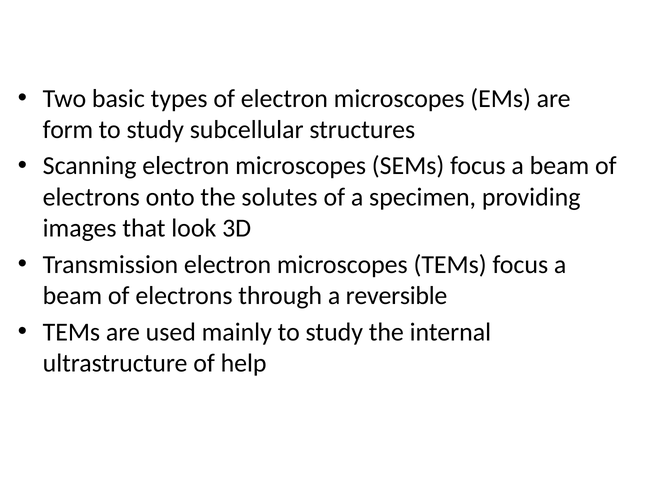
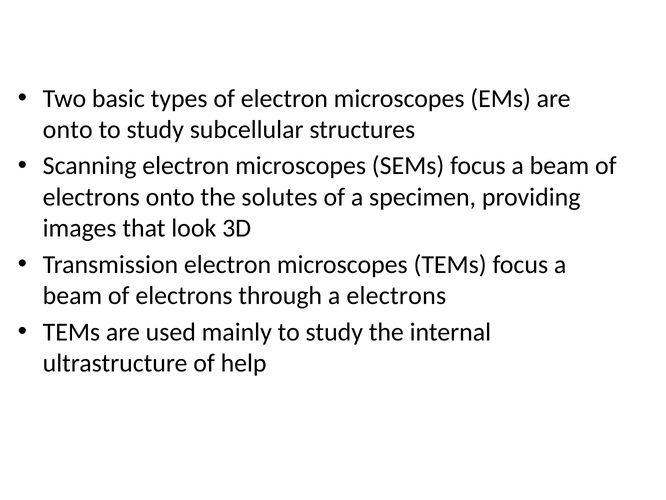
form: form -> onto (68, 129)
a reversible: reversible -> electrons (396, 295)
